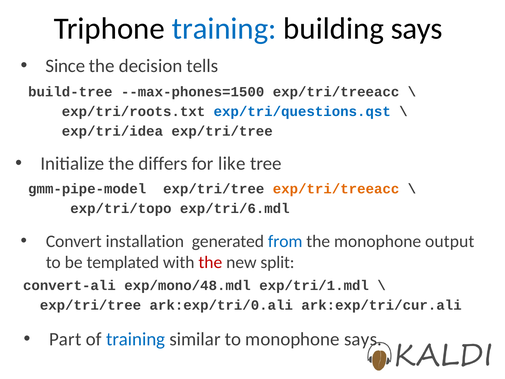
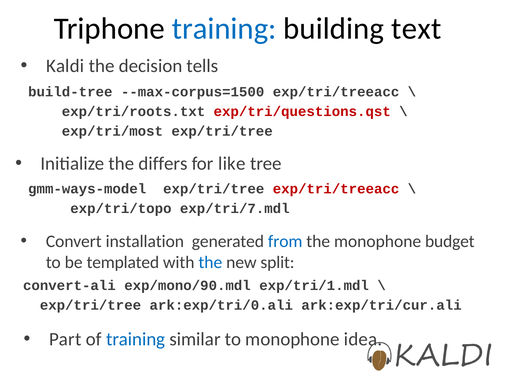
building says: says -> text (416, 28)
Since: Since -> Kaldi (65, 66)
--max-phones=1500: --max-phones=1500 -> --max-corpus=1500 (193, 92)
exp/tri/questions.qst colour: blue -> red (302, 112)
exp/tri/idea: exp/tri/idea -> exp/tri/most (112, 131)
gmm-pipe-model: gmm-pipe-model -> gmm-ways-model (87, 189)
exp/tri/treeacc colour: orange -> red (336, 189)
exp/tri/6.mdl: exp/tri/6.mdl -> exp/tri/7.mdl (235, 208)
output: output -> budget (450, 241)
the colour: red -> blue (210, 262)
exp/mono/48.mdl: exp/mono/48.mdl -> exp/mono/90.mdl (188, 285)
monophone says: says -> idea (363, 339)
